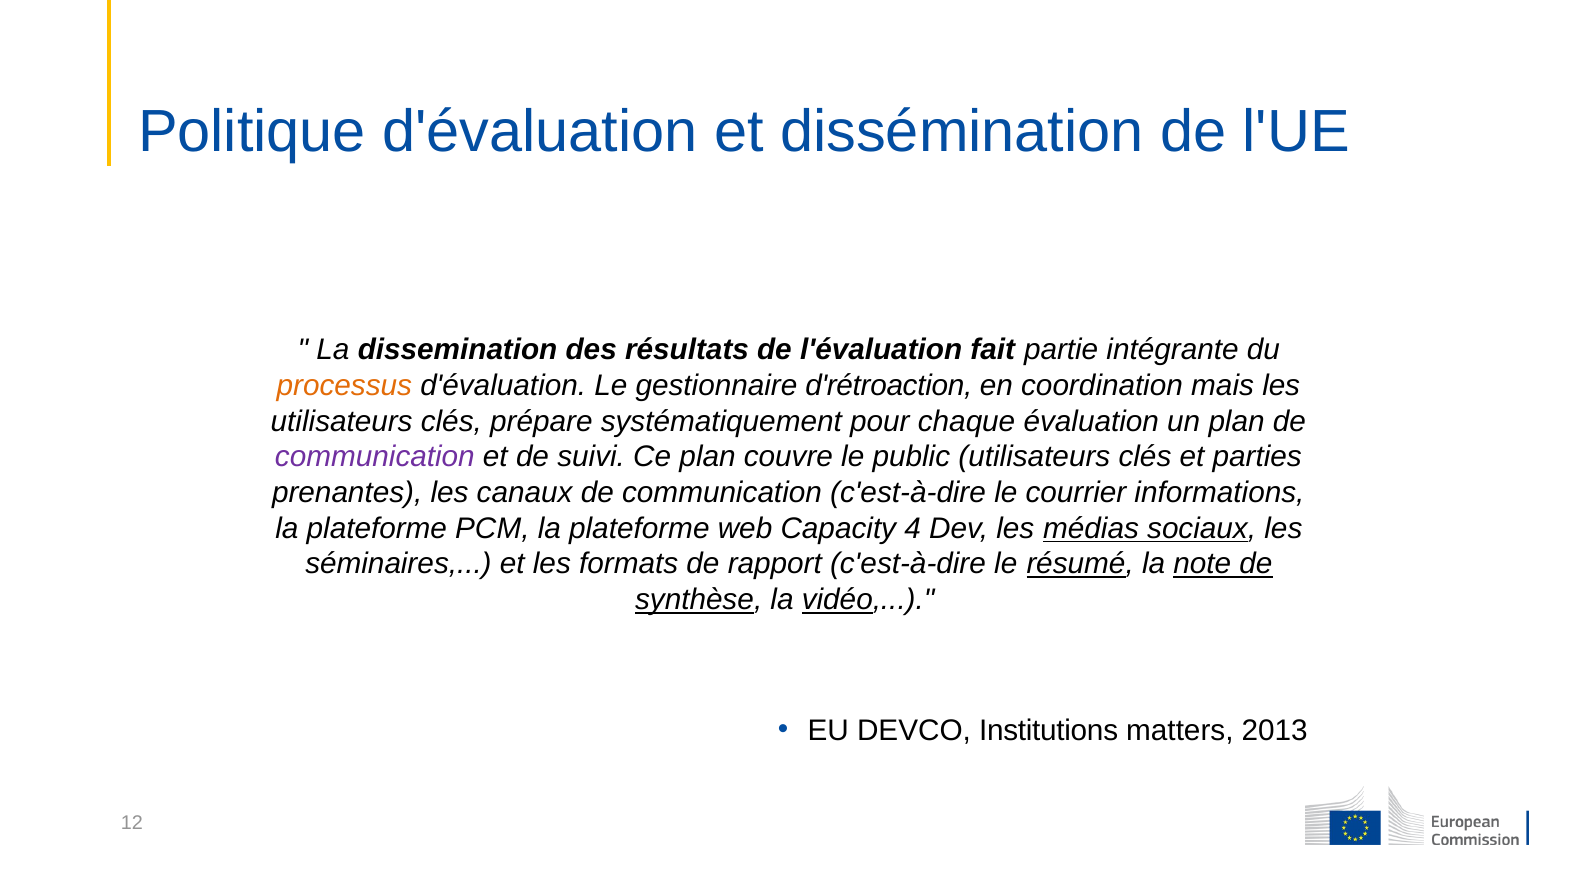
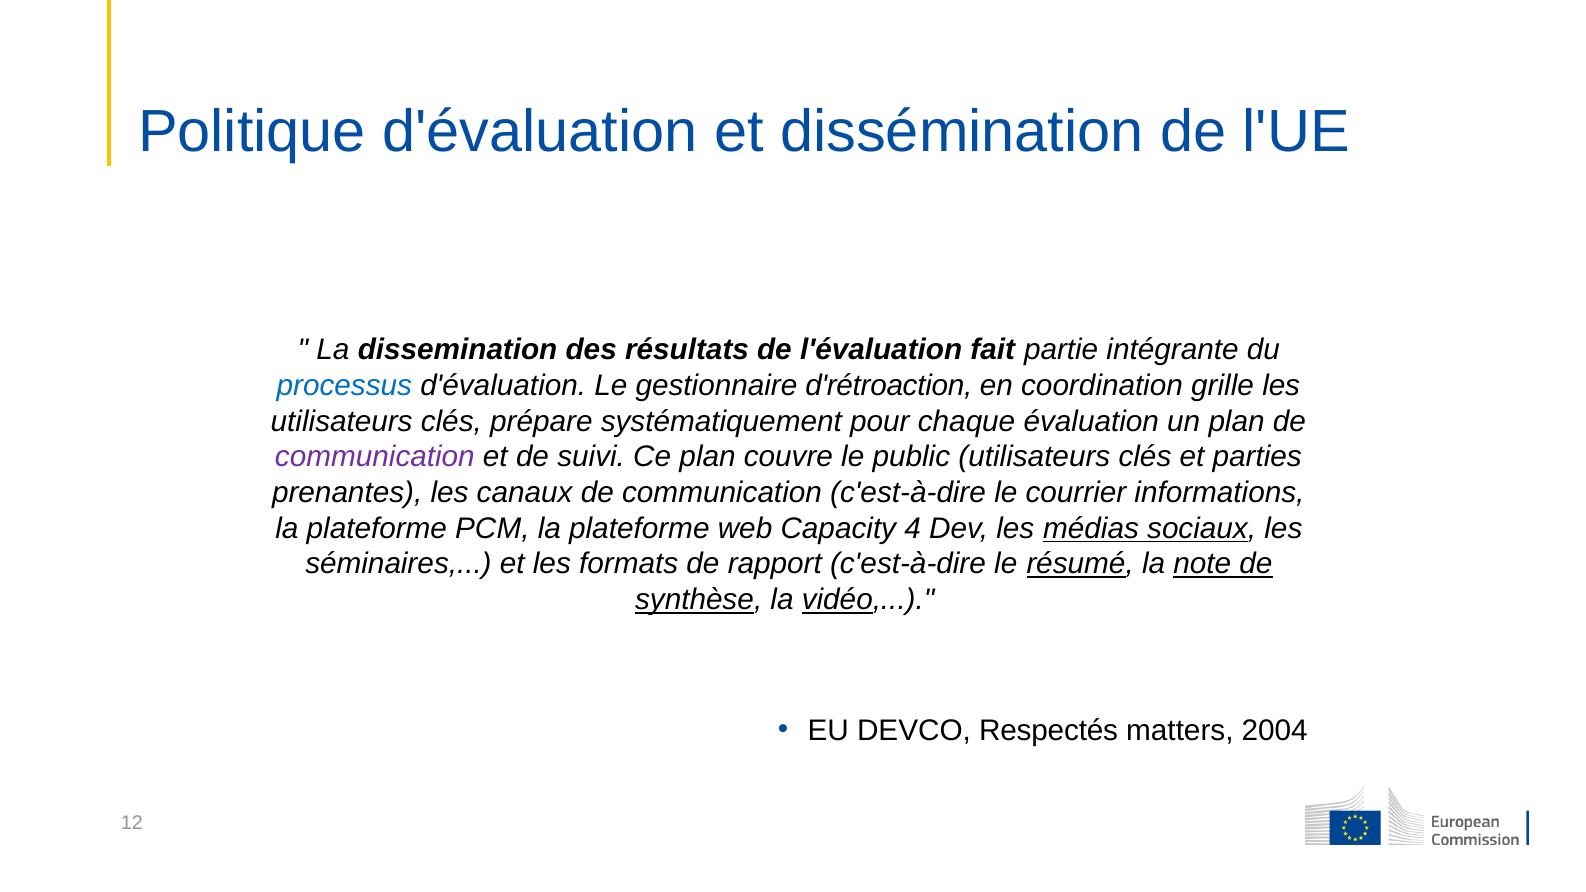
processus colour: orange -> blue (344, 386)
mais: mais -> grille (1223, 386)
Institutions: Institutions -> Respectés (1049, 731)
2013: 2013 -> 2004 (1275, 731)
